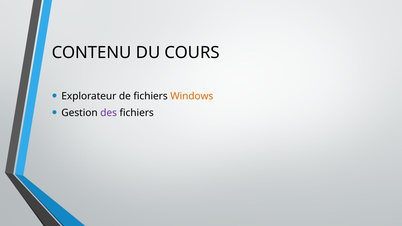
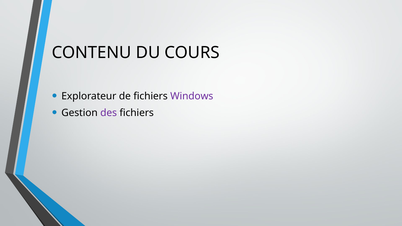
Windows colour: orange -> purple (192, 96)
